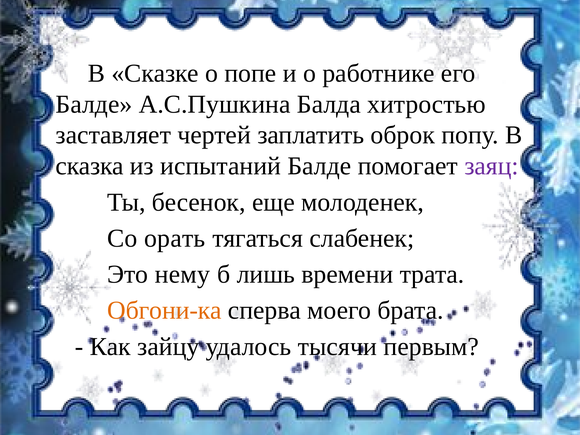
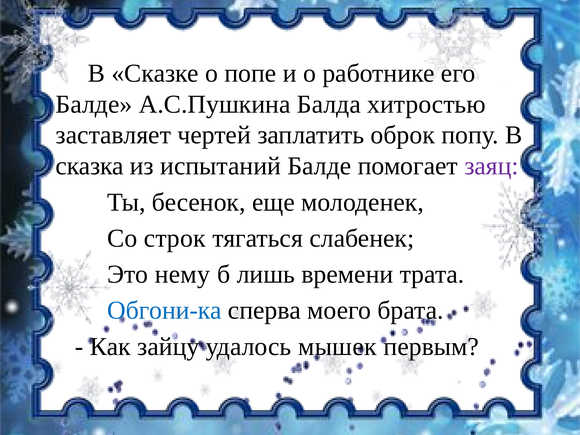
орать: орать -> строк (175, 238)
Обгони-ка colour: orange -> blue (164, 310)
тысячи: тысячи -> мышек (337, 347)
